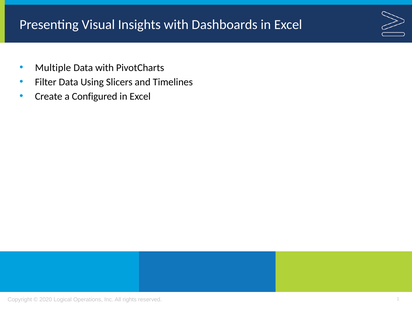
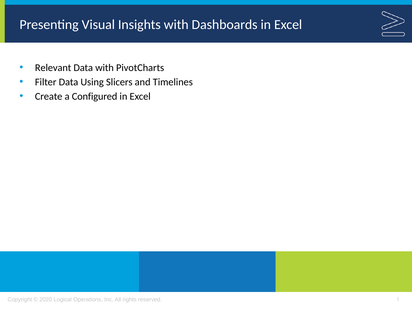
Multiple: Multiple -> Relevant (53, 68)
